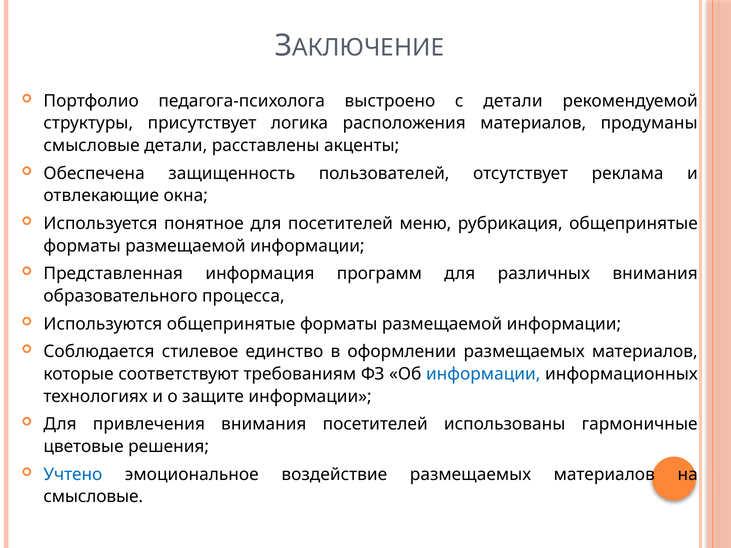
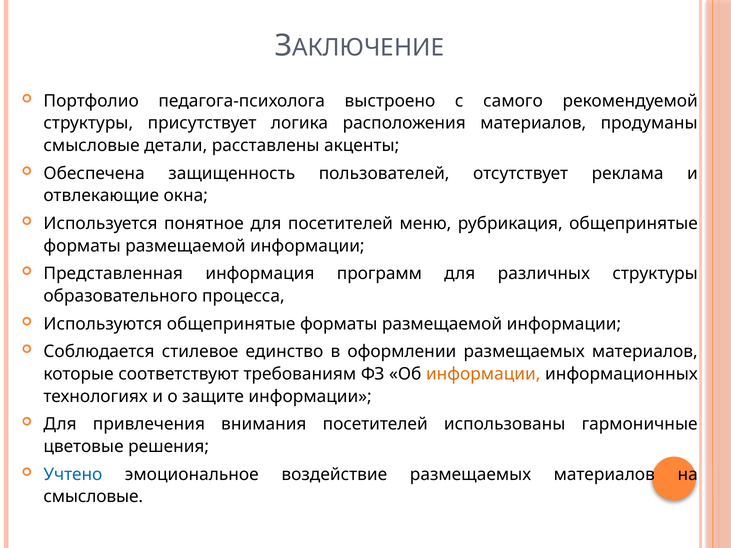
с детали: детали -> самого (513, 101)
различных внимания: внимания -> структуры (655, 274)
информации colour: blue -> orange (483, 374)
